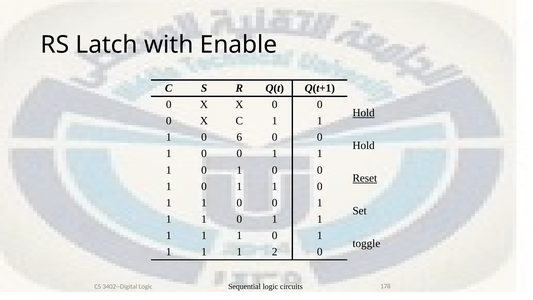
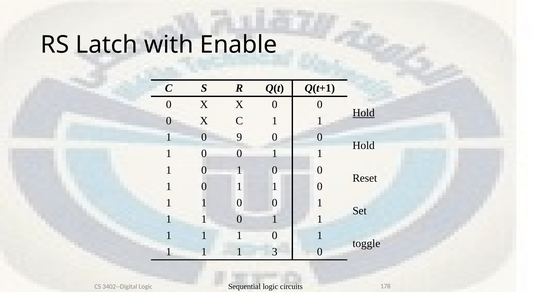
6: 6 -> 9 (239, 137)
Reset underline: present -> none (365, 178)
2: 2 -> 3 (275, 252)
